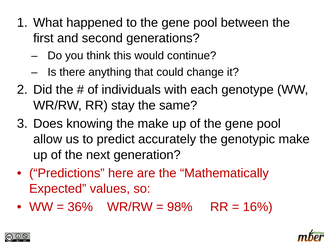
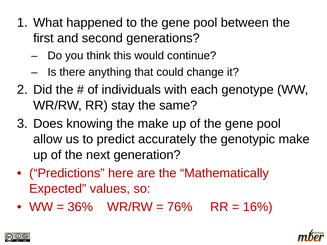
98%: 98% -> 76% (180, 207)
